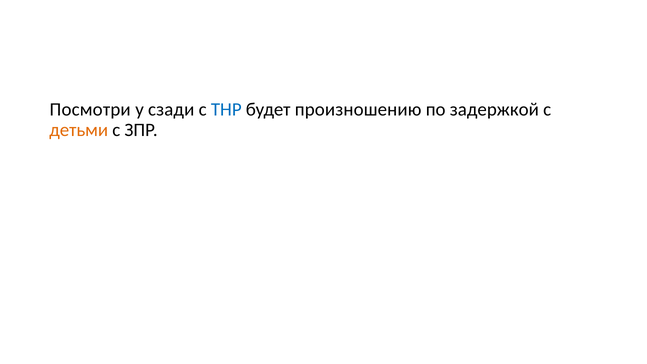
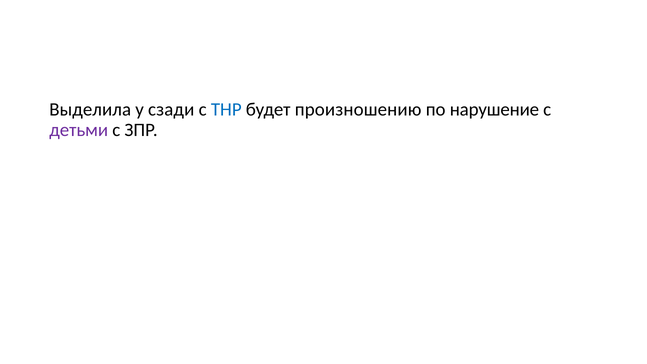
Посмотри: Посмотри -> Выделила (90, 109)
задержкой: задержкой -> нарушение (494, 109)
детьми colour: orange -> purple (79, 130)
